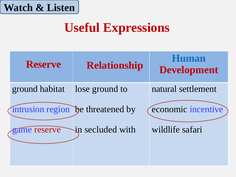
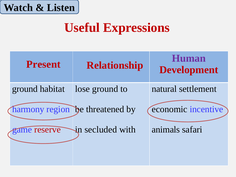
Human colour: blue -> purple (189, 58)
Reserve: Reserve -> Present (43, 64)
intrusion: intrusion -> harmony (28, 109)
wildlife: wildlife -> animals (166, 130)
